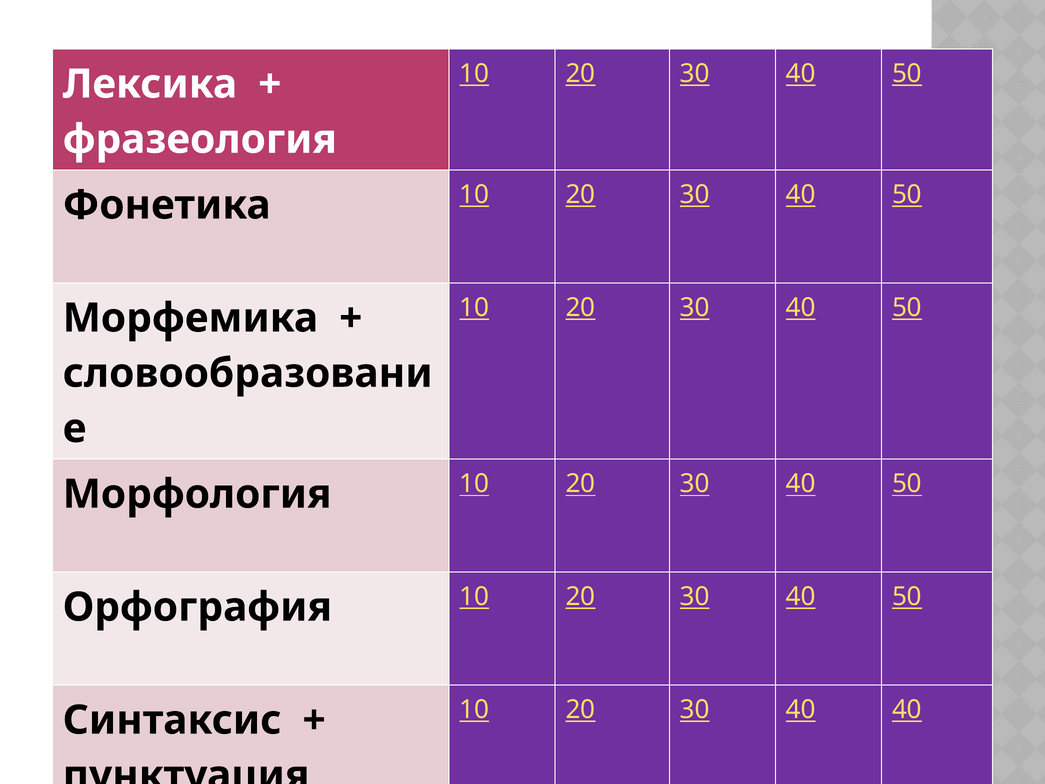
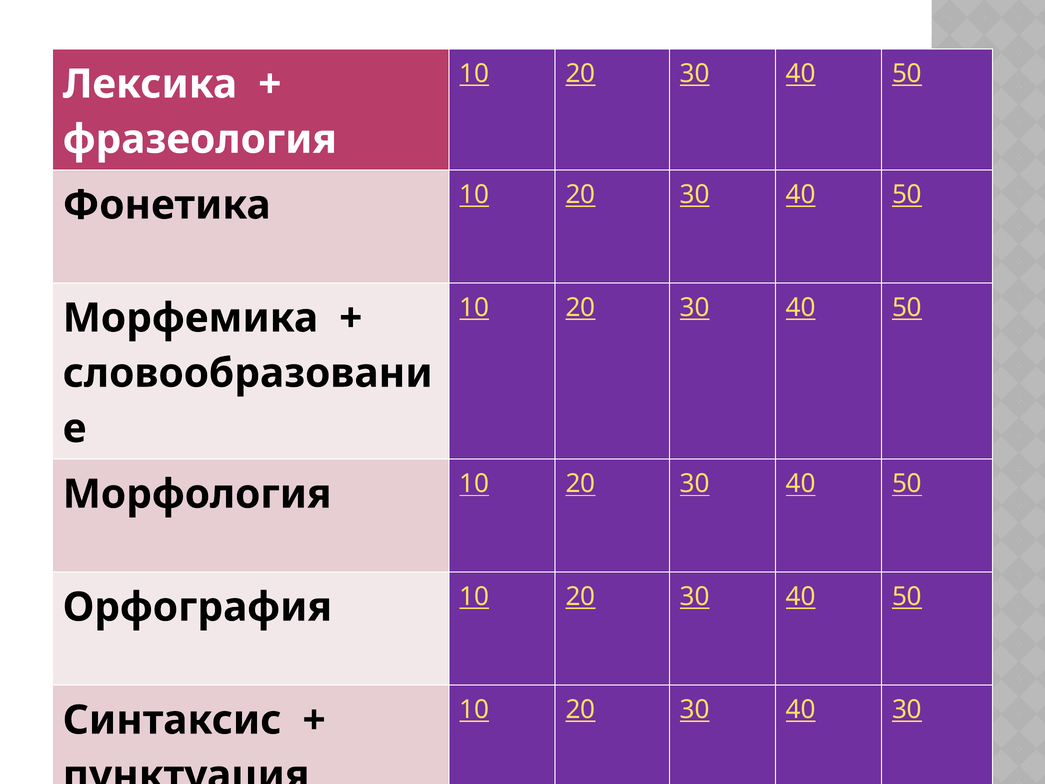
40 40: 40 -> 30 (907, 709)
